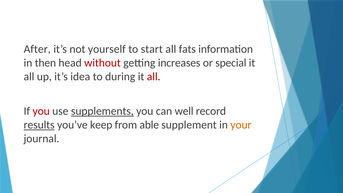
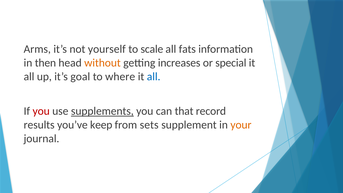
After: After -> Arms (37, 49)
start: start -> scale (152, 49)
without colour: red -> orange (102, 63)
idea: idea -> goal (80, 77)
during: during -> where (120, 77)
all colour: red -> blue (154, 77)
well: well -> that (184, 111)
results underline: present -> none (39, 125)
able: able -> sets (149, 125)
